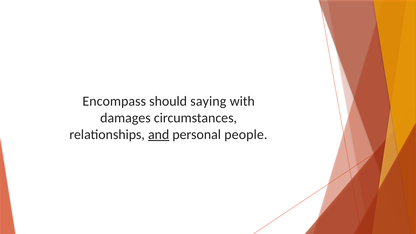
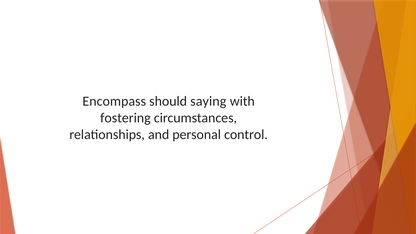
damages: damages -> fostering (125, 118)
and underline: present -> none (159, 135)
people: people -> control (246, 135)
